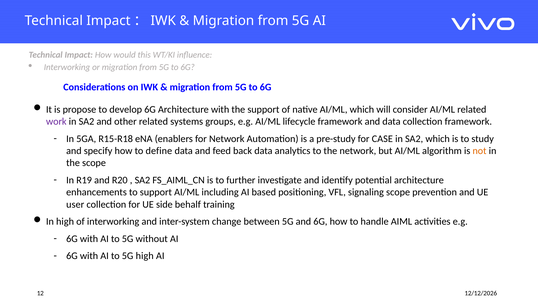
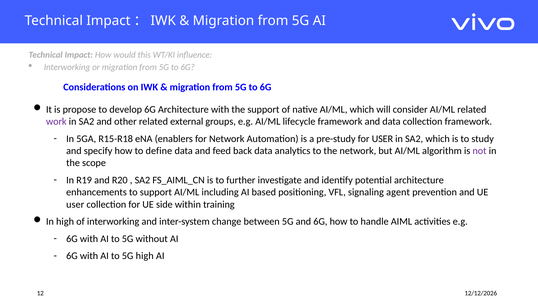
systems: systems -> external (187, 121)
for CASE: CASE -> USER (382, 139)
not colour: orange -> purple (480, 151)
signaling scope: scope -> agent (398, 192)
behalf: behalf -> within (188, 204)
